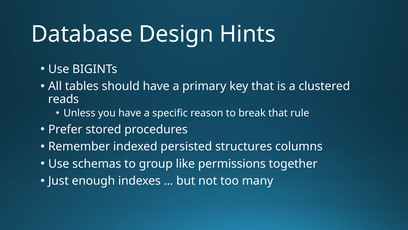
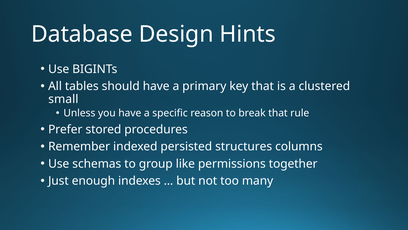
reads: reads -> small (63, 99)
